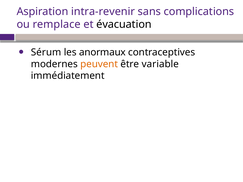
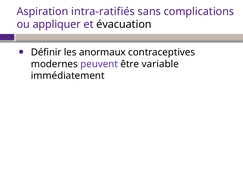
intra-revenir: intra-revenir -> intra-ratifiés (103, 11)
remplace: remplace -> appliquer (57, 24)
Sérum: Sérum -> Définir (46, 52)
peuvent colour: orange -> purple (99, 64)
